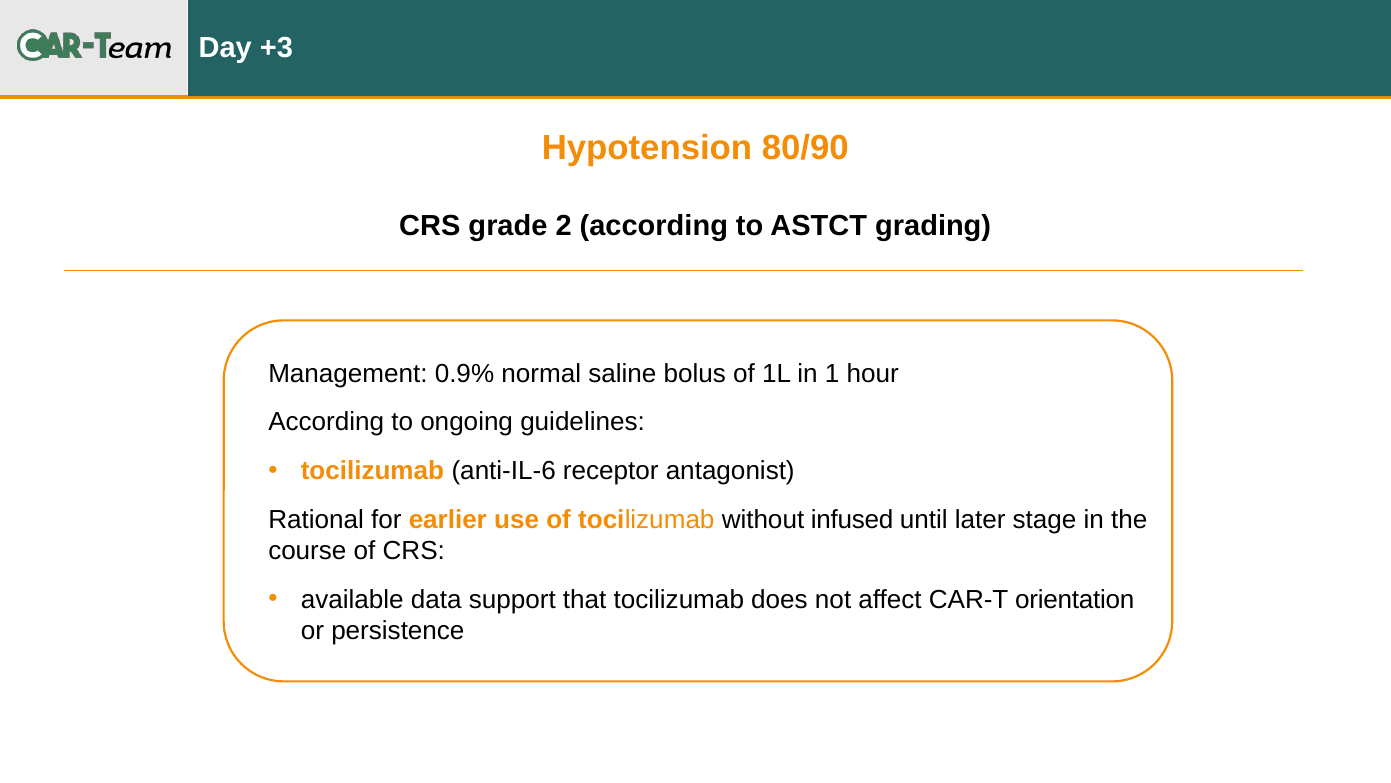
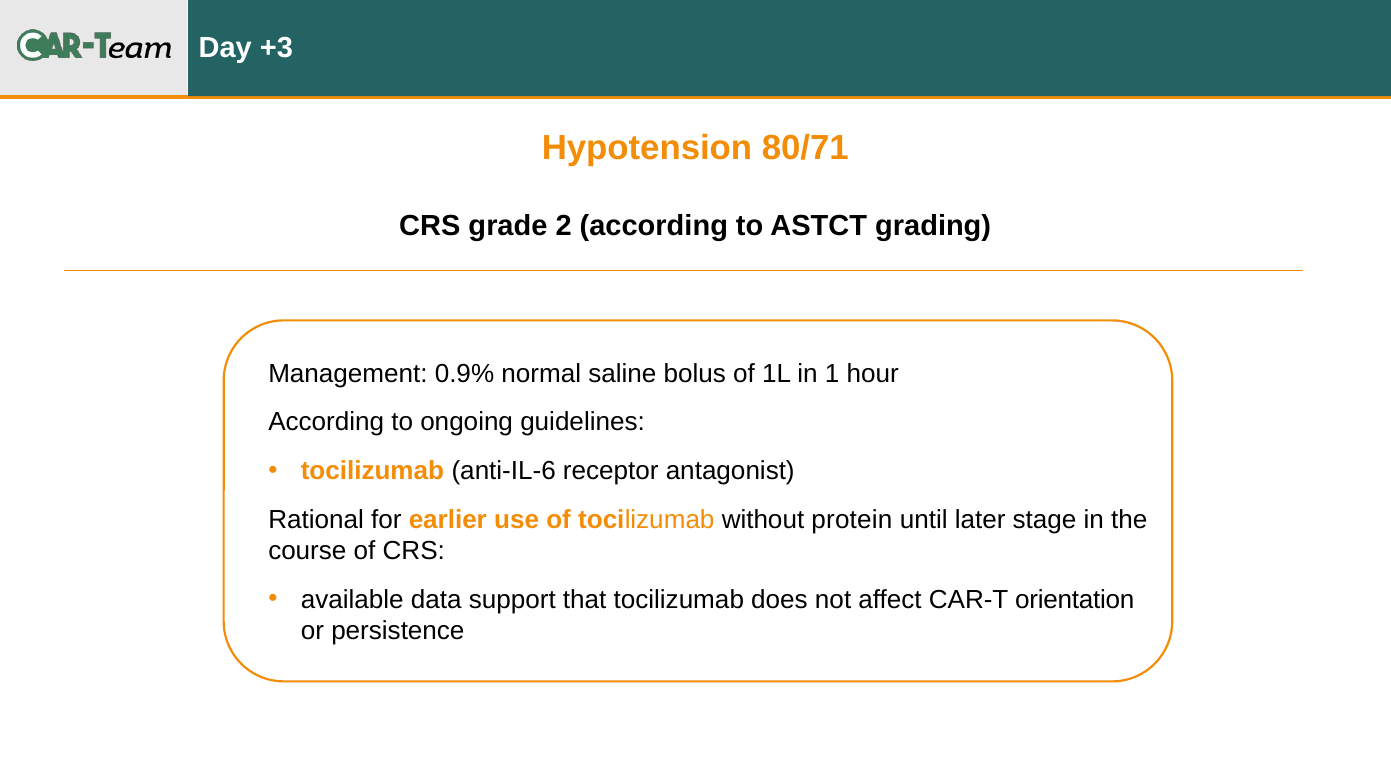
80/90: 80/90 -> 80/71 (805, 148)
infused: infused -> protein (852, 519)
